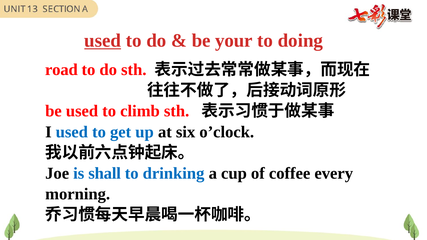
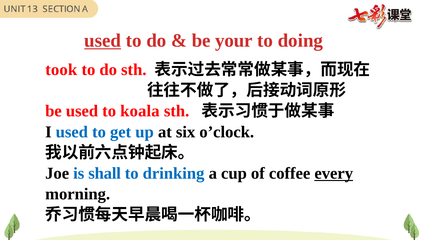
road: road -> took (61, 70)
climb: climb -> koala (140, 111)
every underline: none -> present (334, 173)
